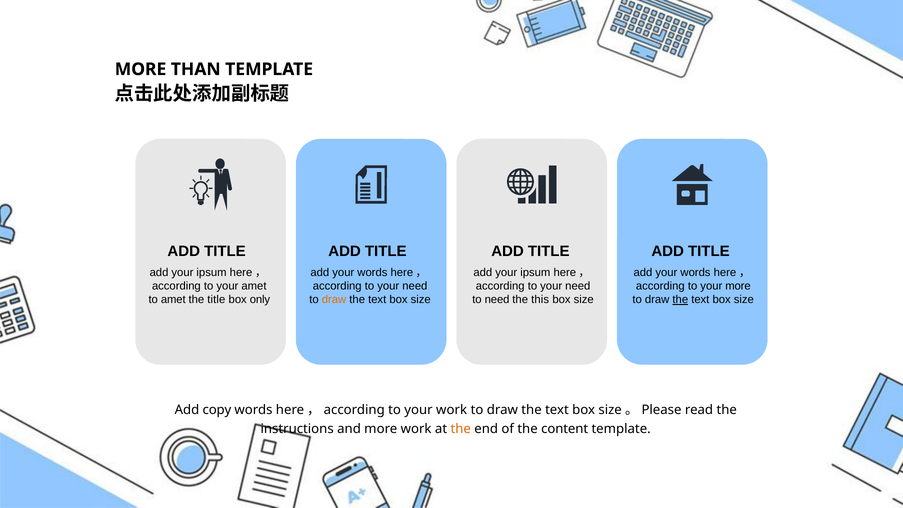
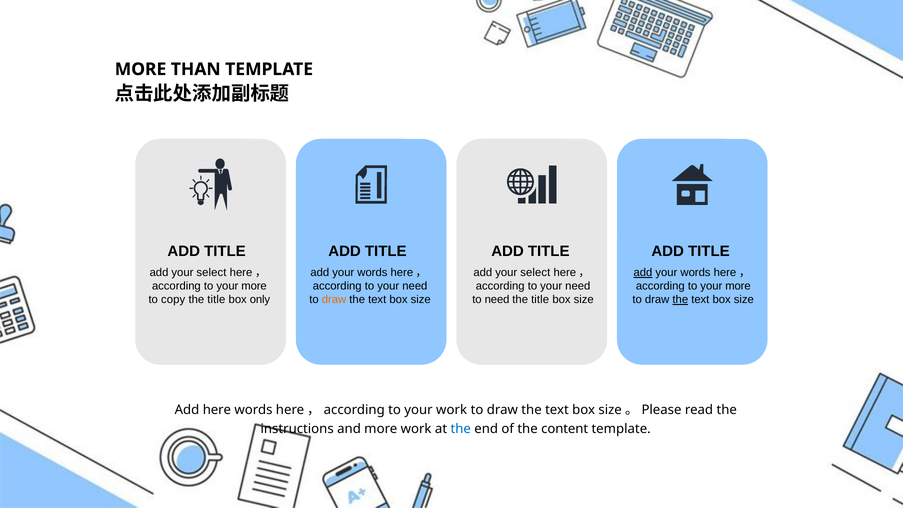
ipsum: ipsum -> select (211, 273)
ipsum: ipsum -> select (535, 273)
add underline: none -> present (643, 273)
amet: amet -> more (254, 286)
to amet: amet -> copy (173, 300)
this: this -> title (540, 300)
Add copy: copy -> here (217, 410)
the colour: orange -> blue (461, 429)
